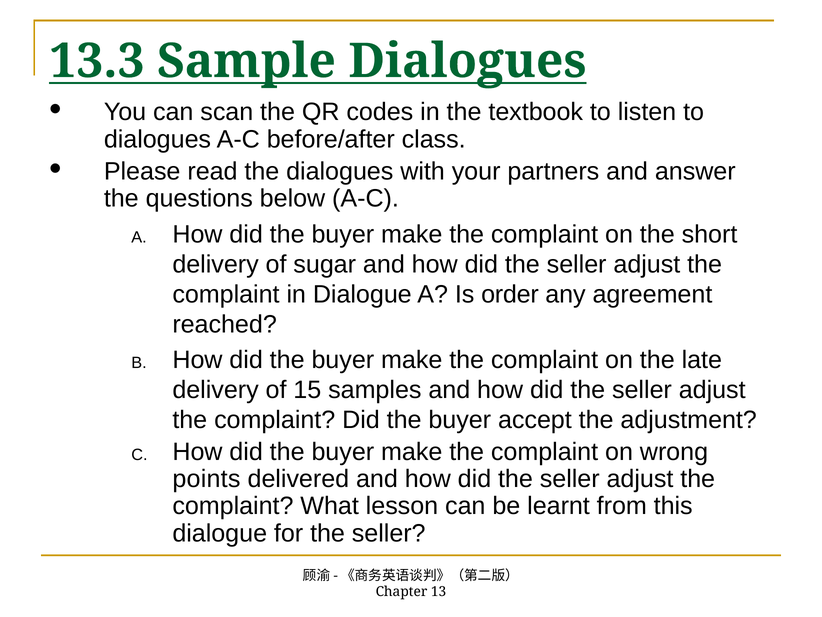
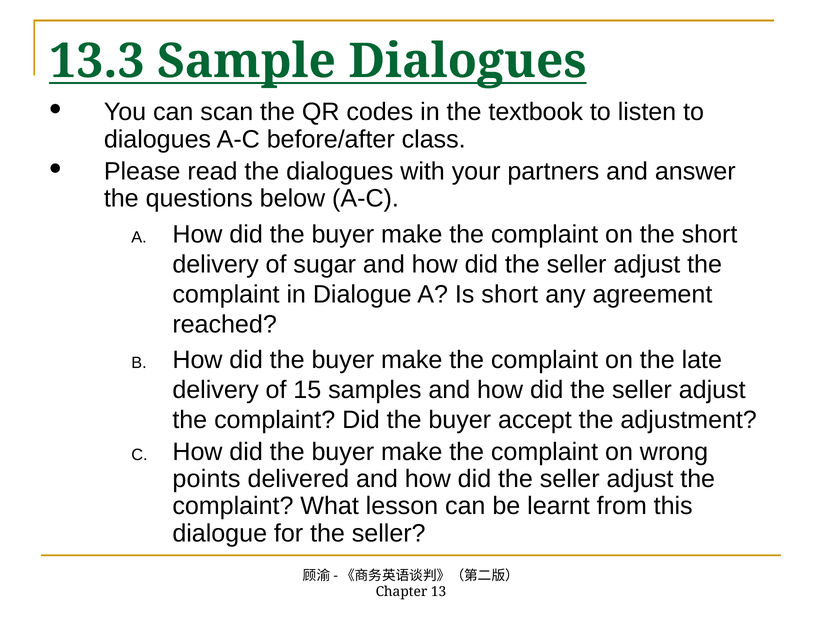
Is order: order -> short (510, 294)
